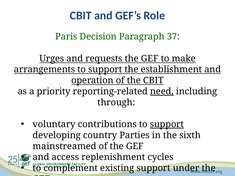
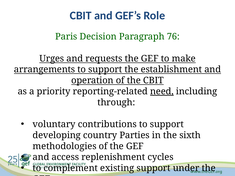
37: 37 -> 76 (173, 37)
support underline: present -> none (167, 124)
mainstreamed: mainstreamed -> methodologies (65, 146)
